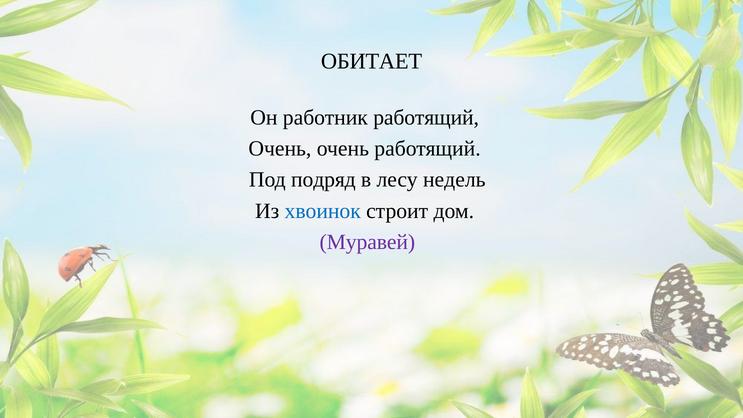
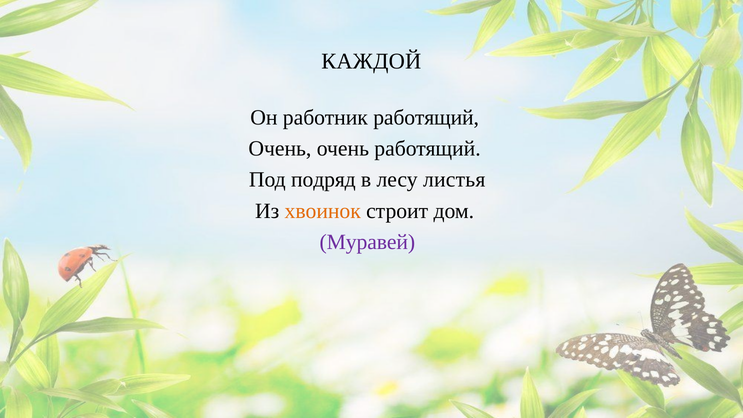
ОБИТАЕТ: ОБИТАЕТ -> КАЖДОЙ (371, 61)
недель: недель -> листья (454, 180)
хвоинок colour: blue -> orange (323, 211)
